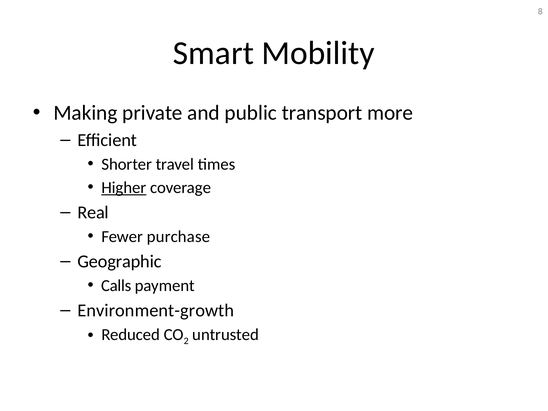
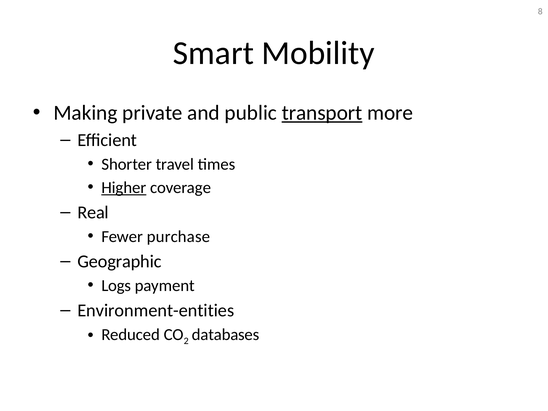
transport underline: none -> present (322, 113)
Calls: Calls -> Logs (116, 286)
Environment-growth: Environment-growth -> Environment-entities (156, 310)
untrusted: untrusted -> databases (226, 335)
